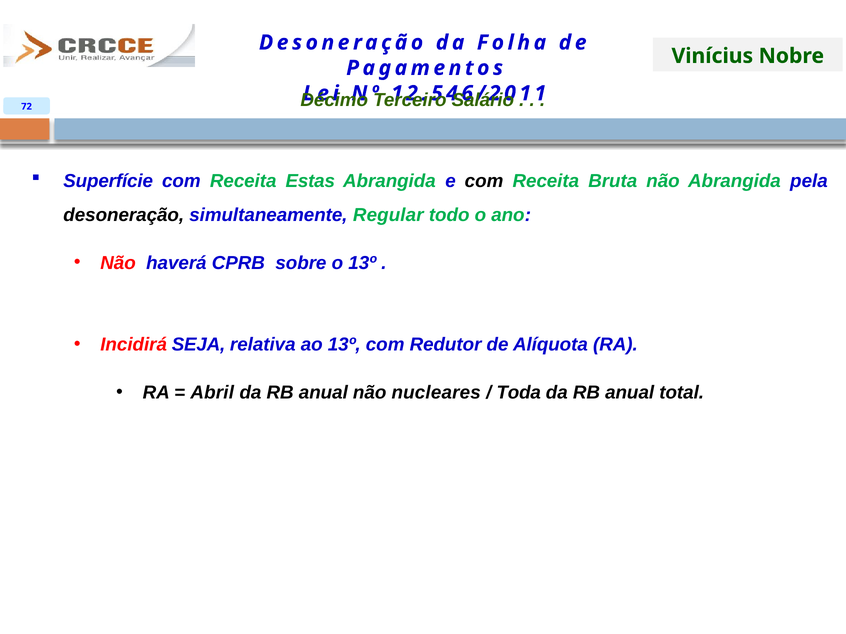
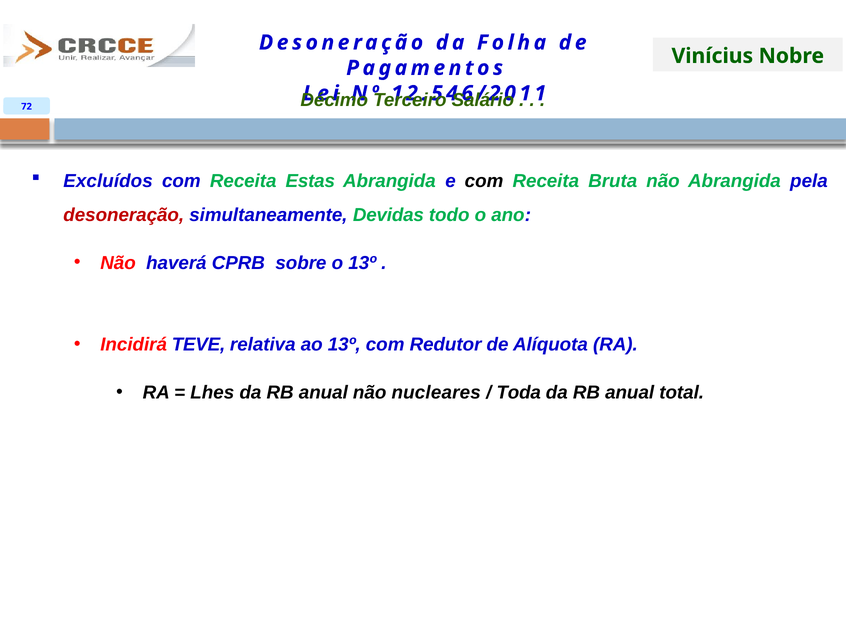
Superfície: Superfície -> Excluídos (108, 181)
desoneração colour: black -> red (124, 215)
Regular: Regular -> Devidas (388, 215)
SEJA: SEJA -> TEVE (199, 345)
Abril: Abril -> Lhes (212, 393)
